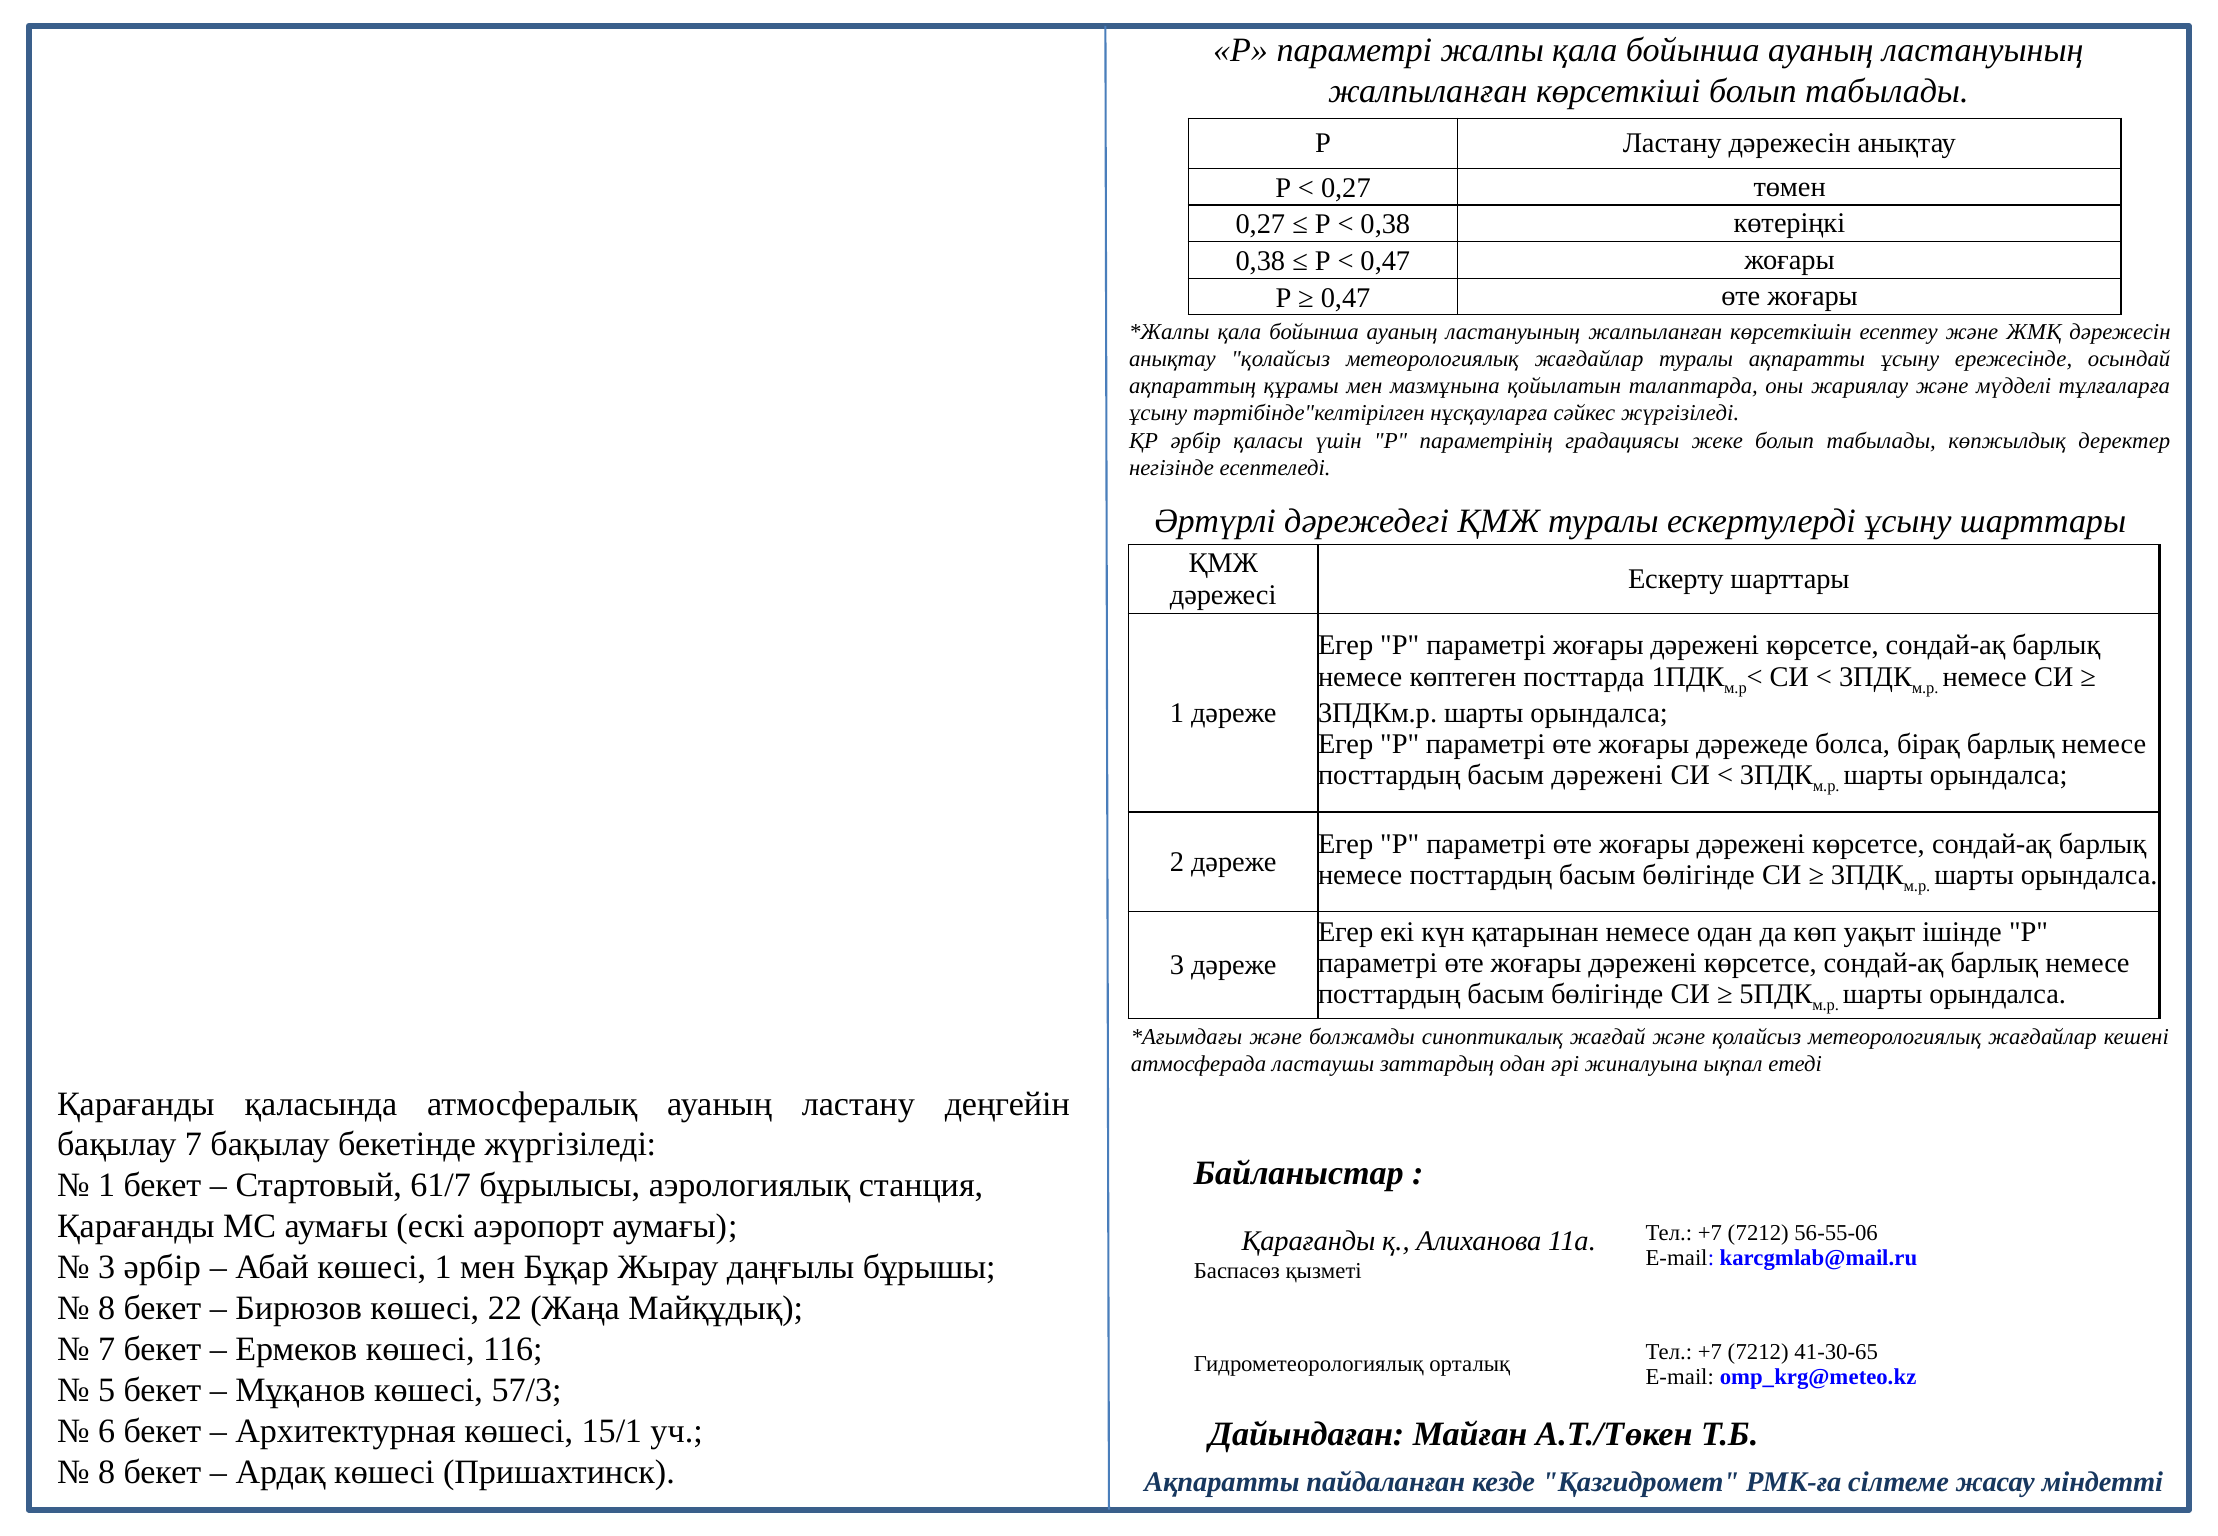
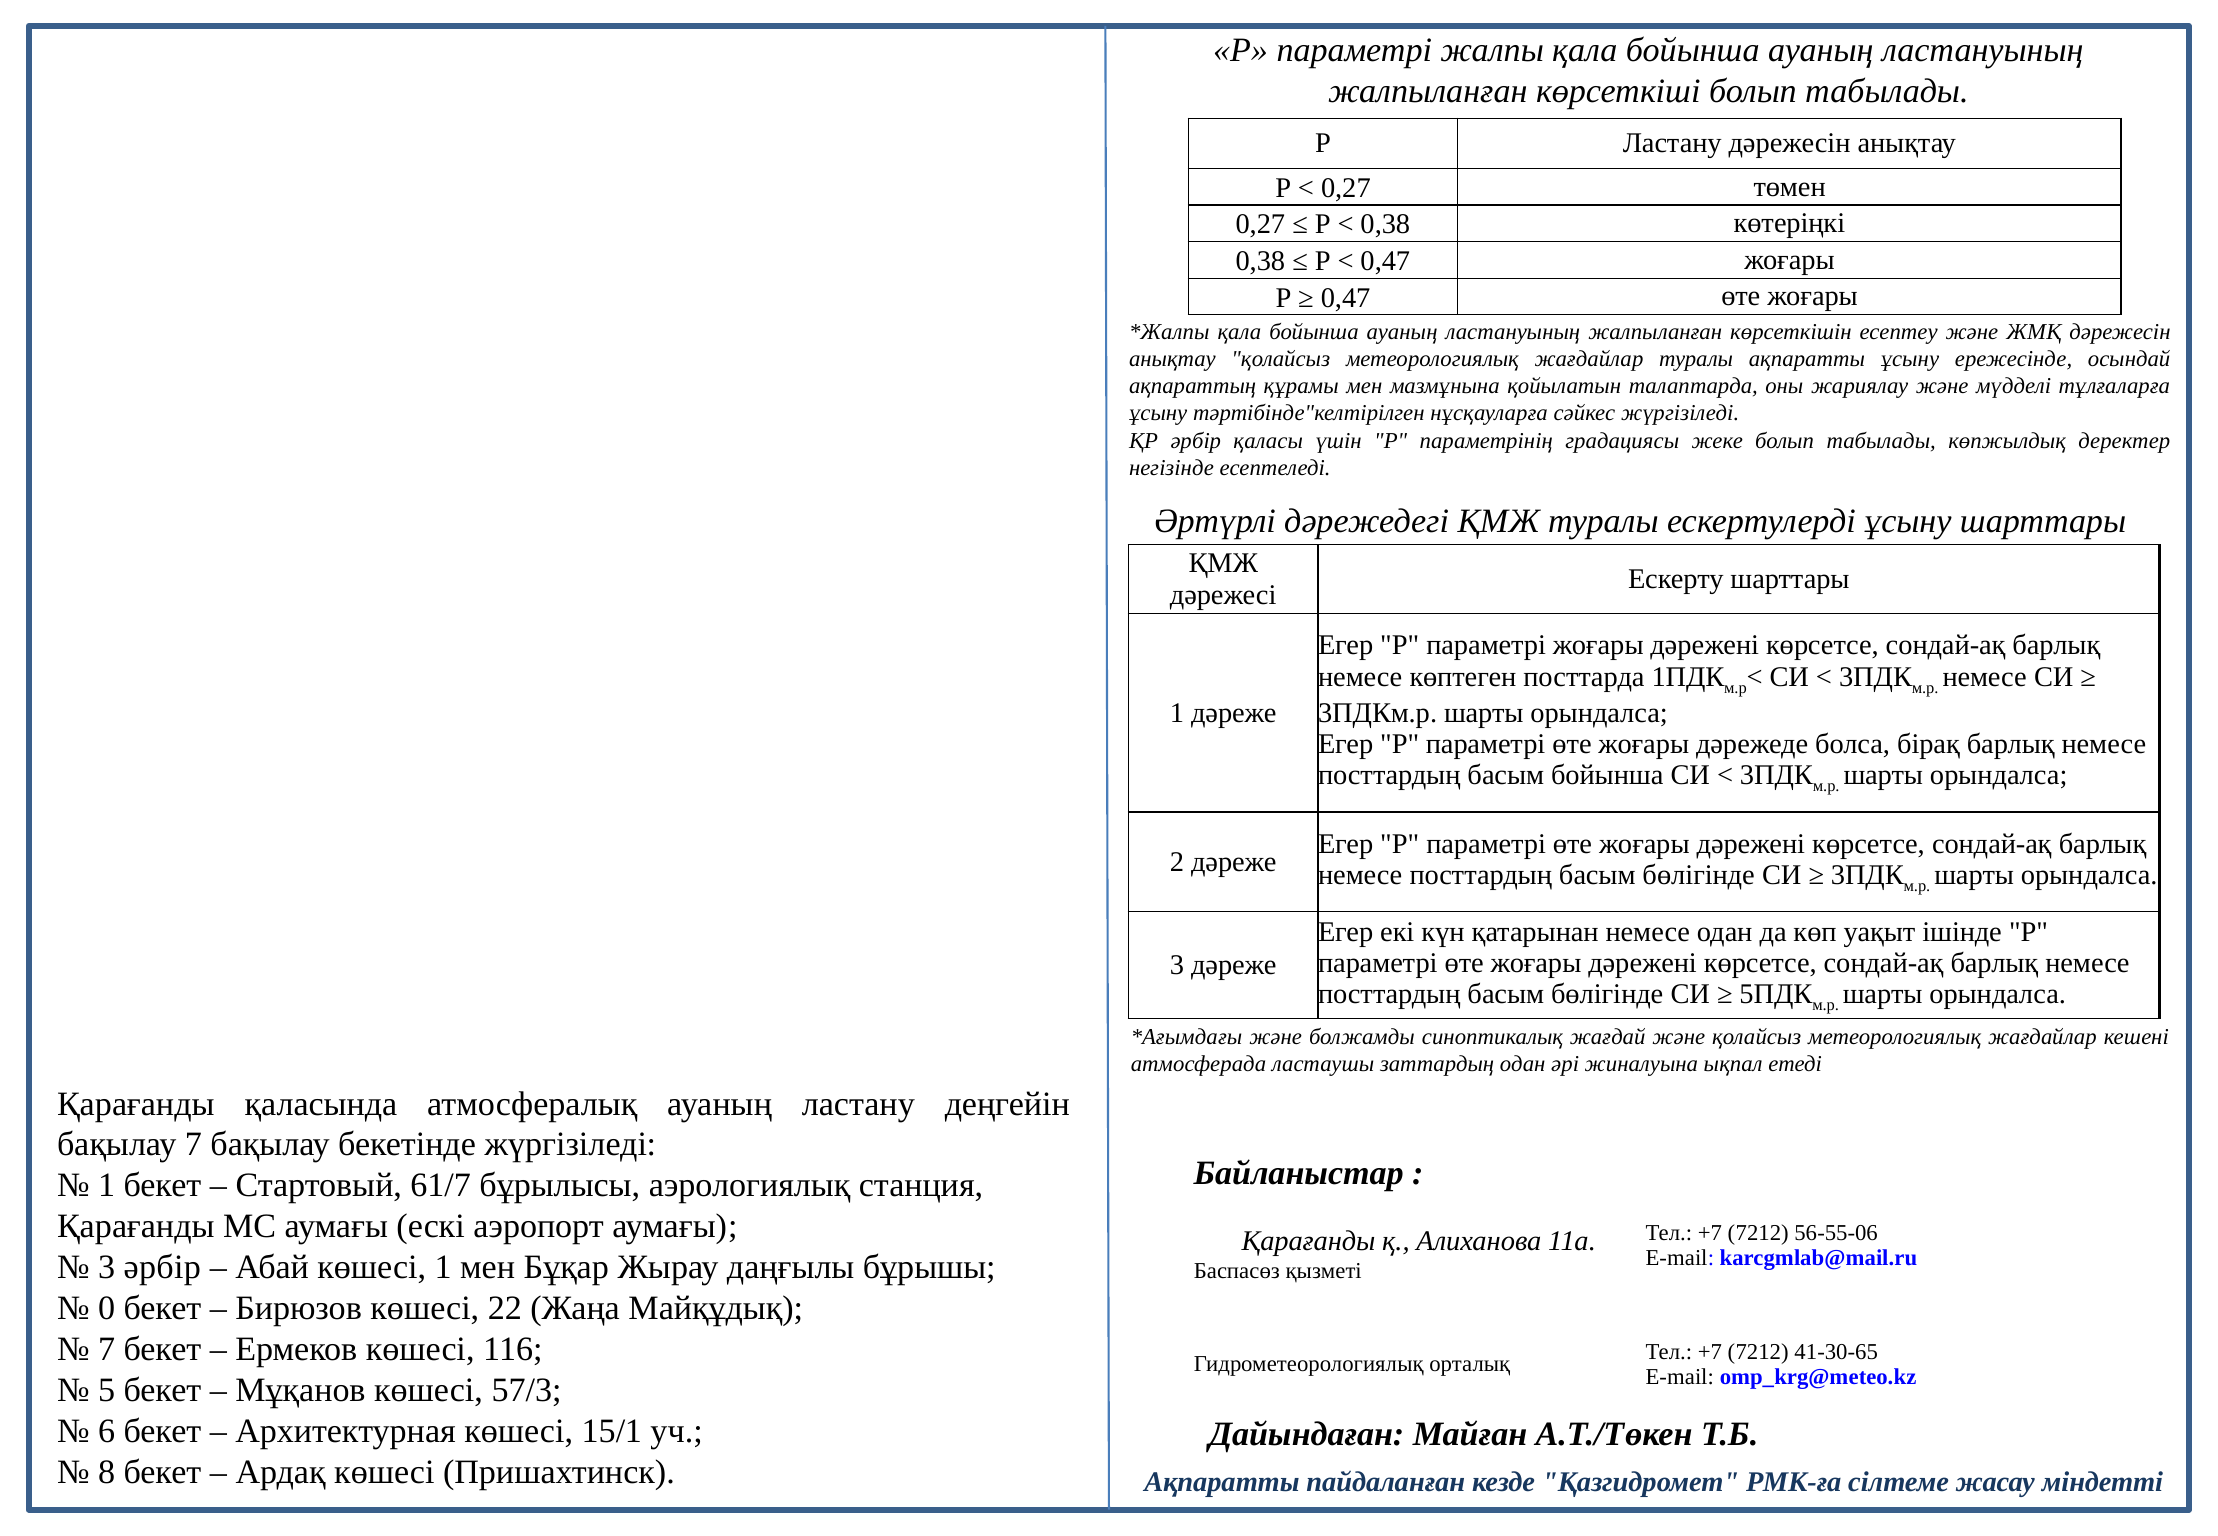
басым дәрежені: дәрежені -> бойынша (1607, 775)
8: 8 -> 0 (107, 1308)
